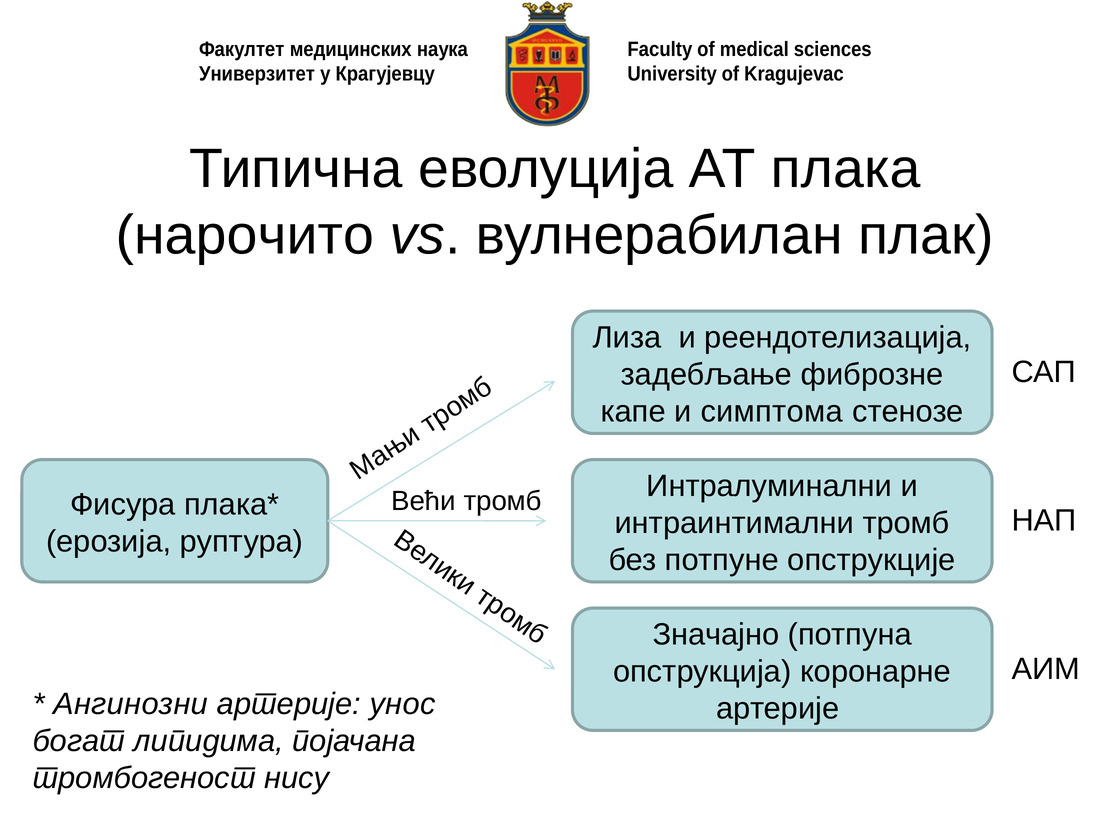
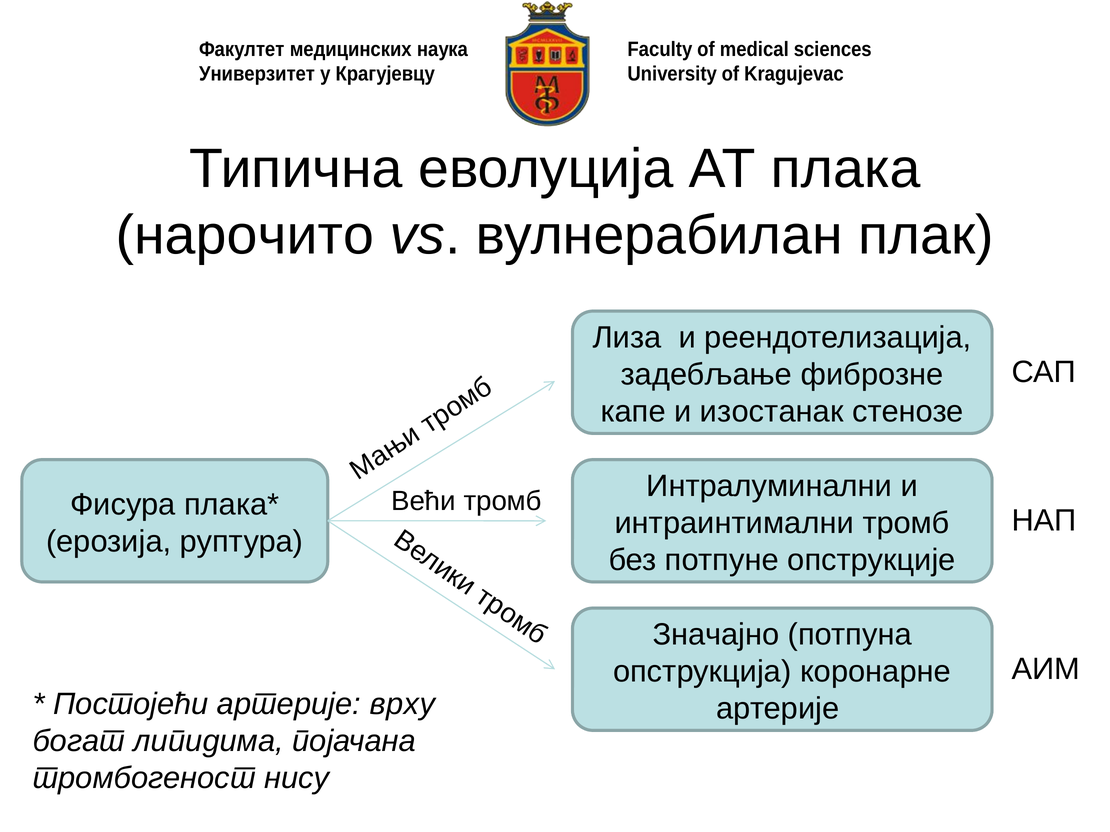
симптома: симптома -> изостанак (772, 412)
Ангинозни: Ангинозни -> Постојећи (131, 705)
унос: унос -> врху (402, 705)
